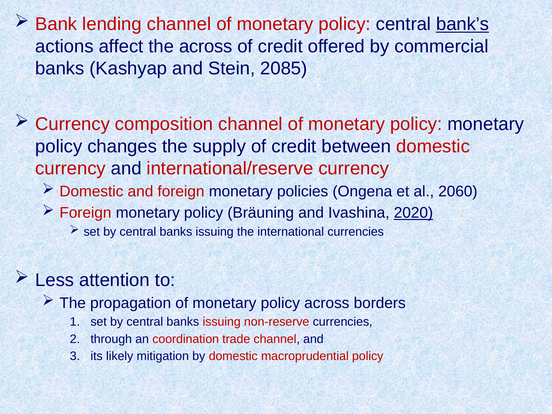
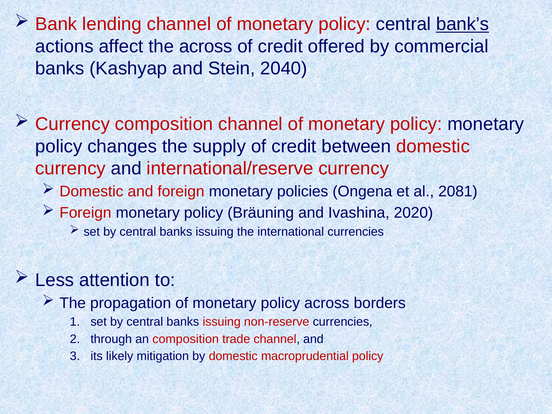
2085: 2085 -> 2040 (284, 68)
2060: 2060 -> 2081 (458, 191)
2020 underline: present -> none (413, 213)
an coordination: coordination -> composition (186, 339)
